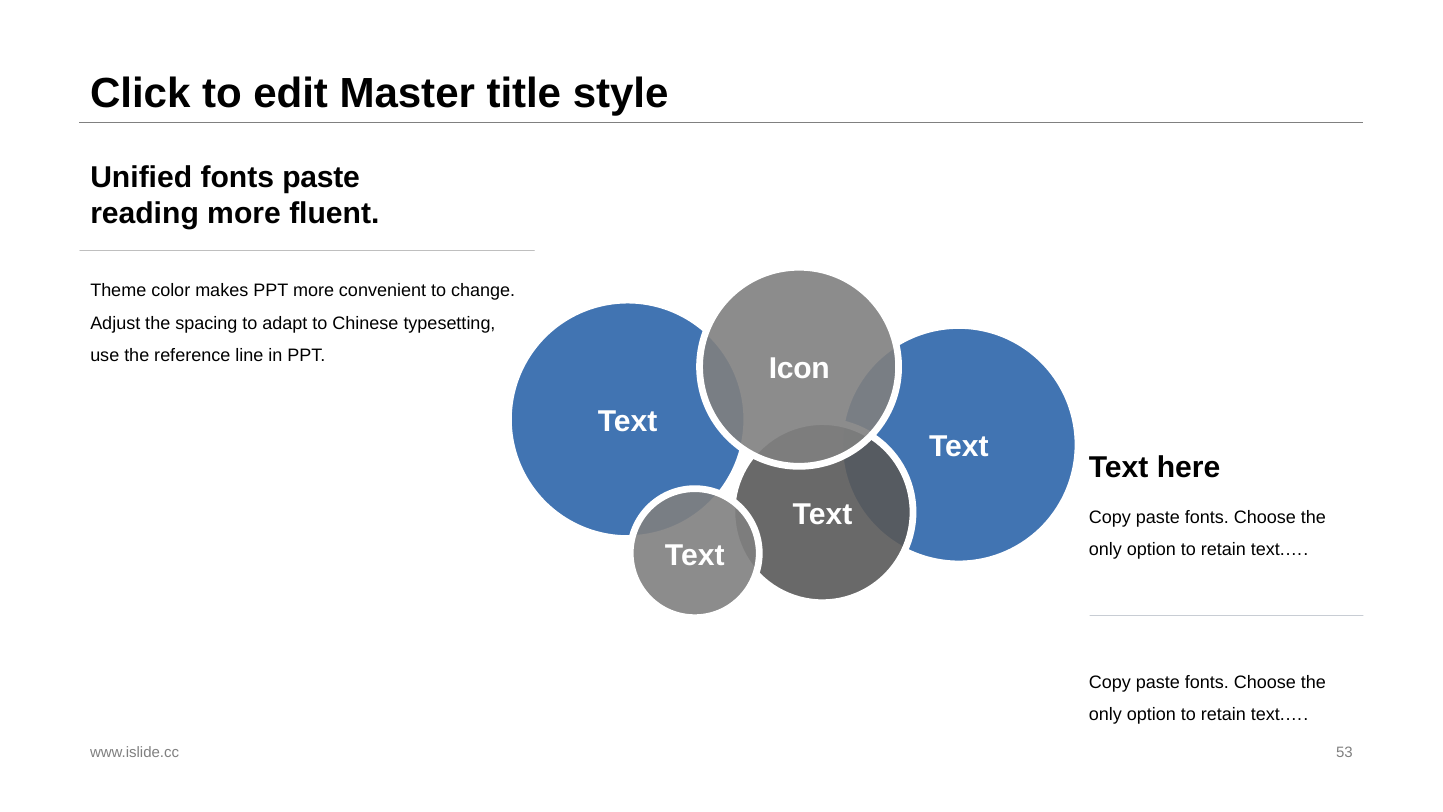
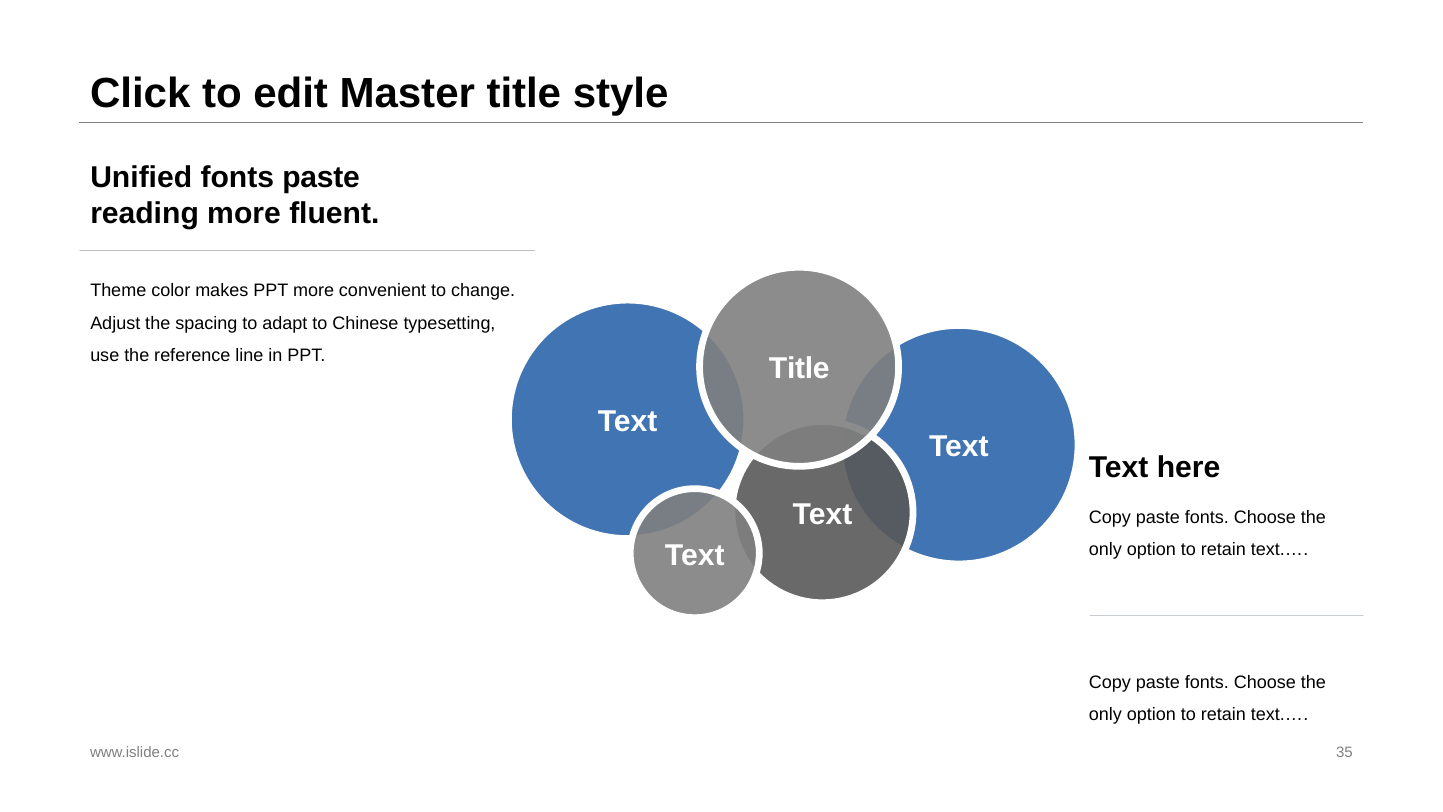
Icon: Icon -> Title (799, 369)
53: 53 -> 35 (1344, 752)
